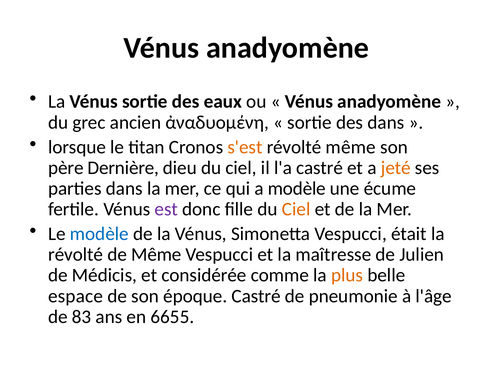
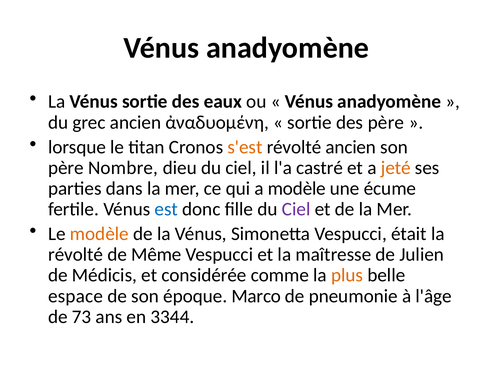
des dans: dans -> père (386, 122)
révolté même: même -> ancien (351, 147)
Dernière: Dernière -> Nombre (123, 168)
est colour: purple -> blue (166, 209)
Ciel colour: orange -> purple (296, 209)
modèle colour: blue -> orange (99, 234)
époque Castré: Castré -> Marco (256, 296)
83: 83 -> 73 (82, 317)
6655: 6655 -> 3344 (172, 317)
